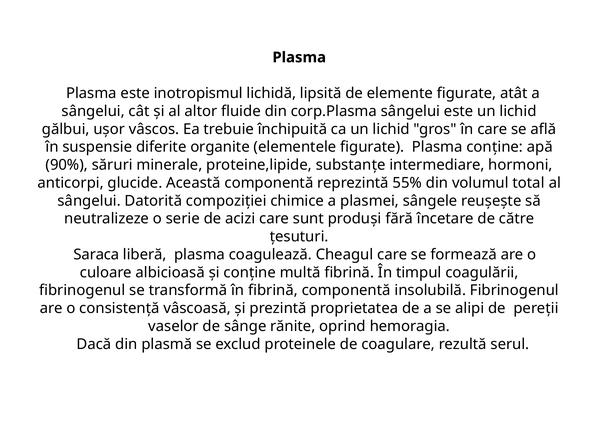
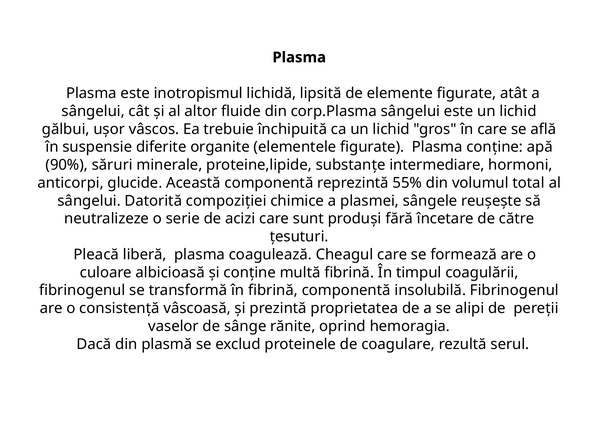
Saraca: Saraca -> Pleacă (96, 254)
